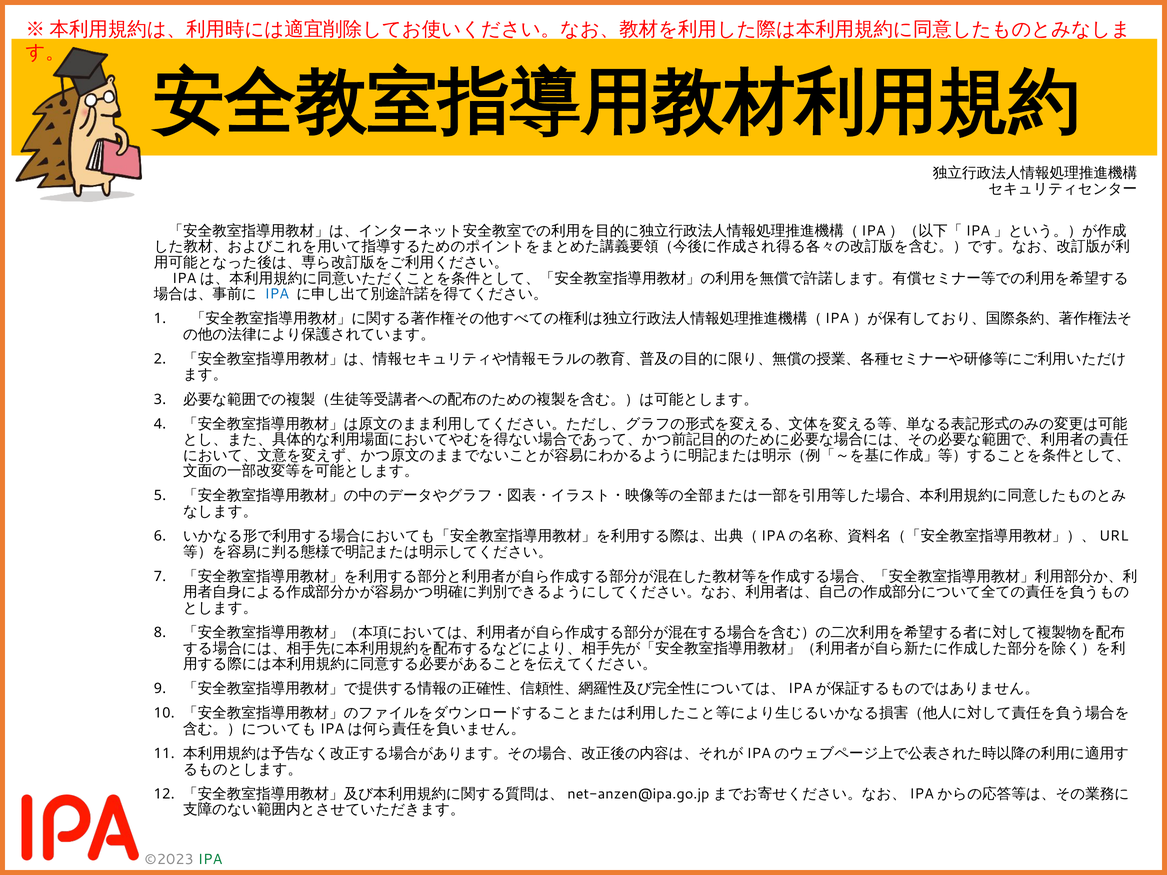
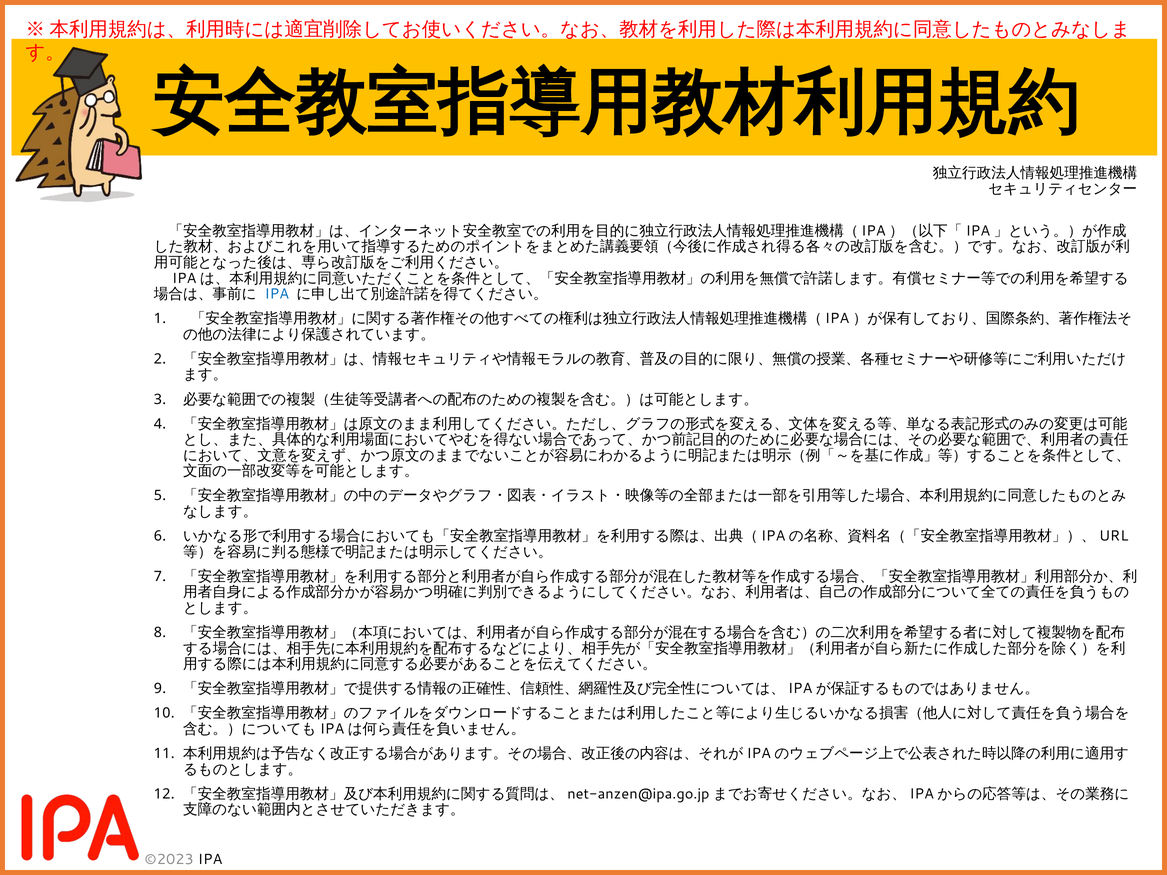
IPA colour: green -> black (210, 860)
